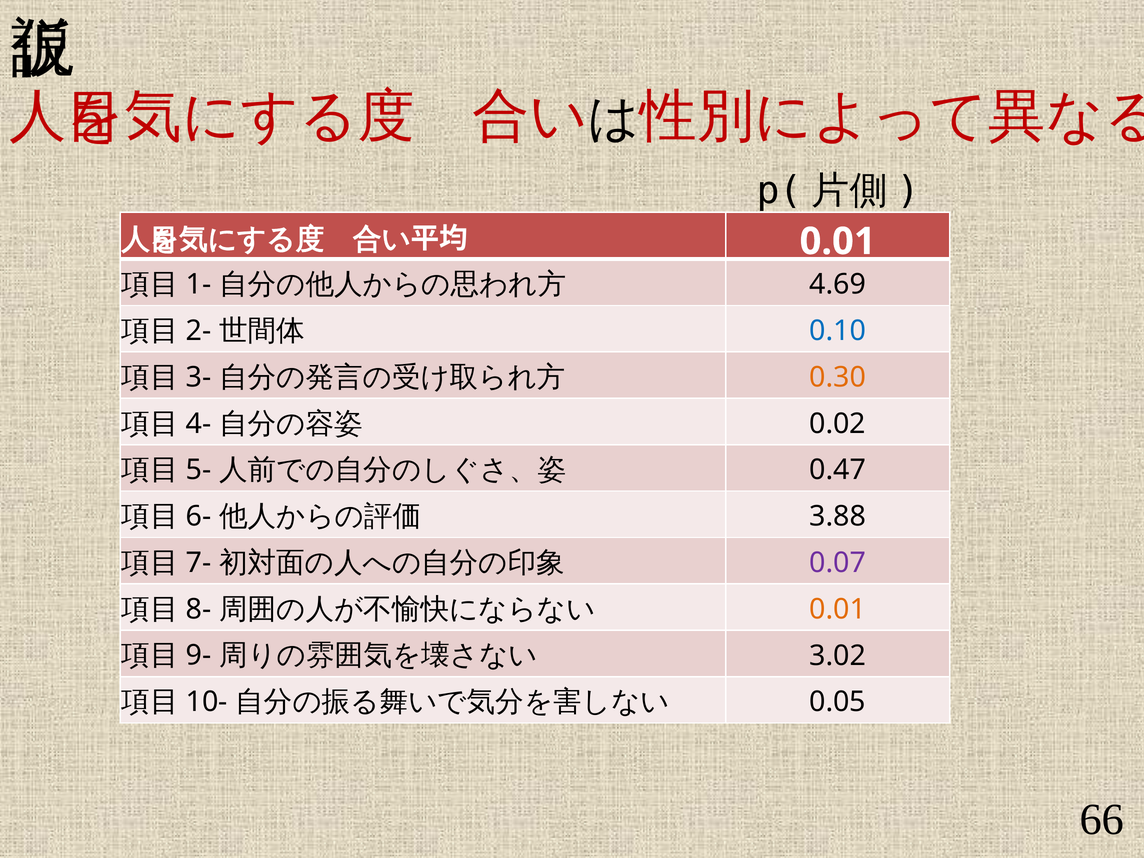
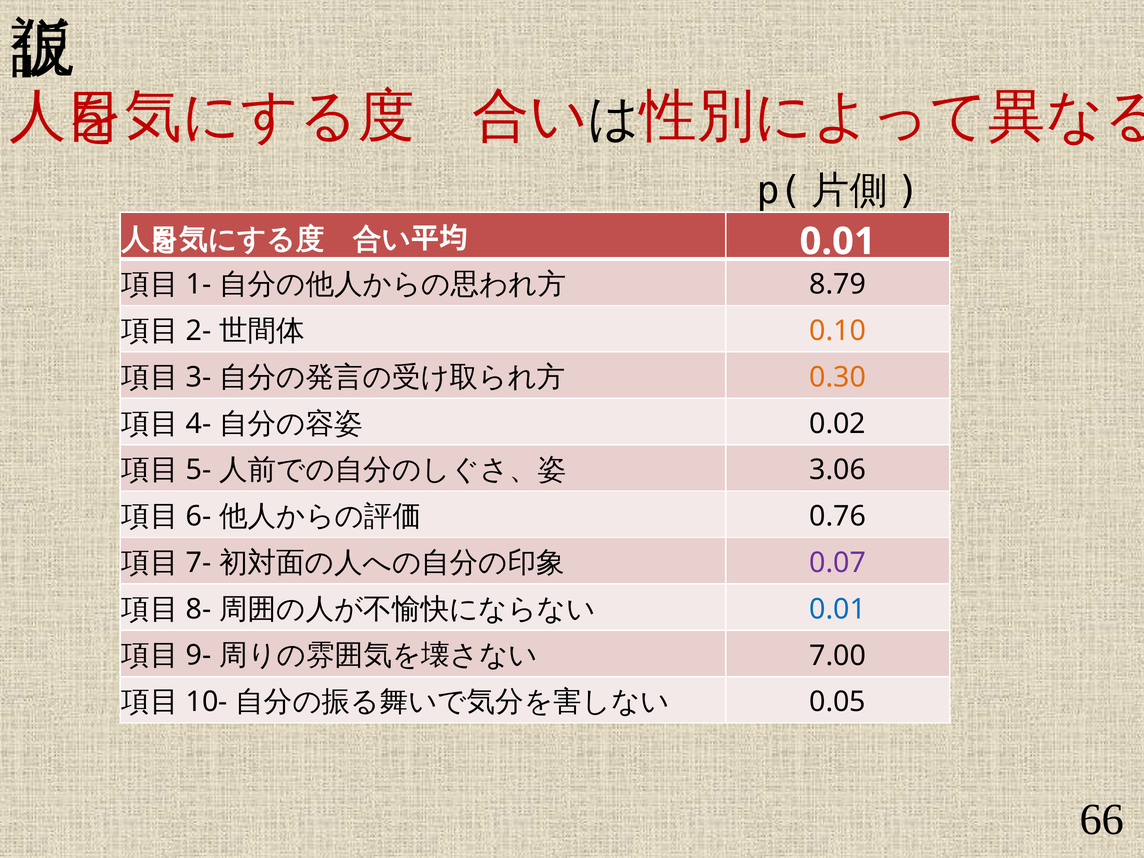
4.69: 4.69 -> 8.79 (838, 284)
0.10 colour: blue -> orange (838, 331)
0.47: 0.47 -> 3.06 (838, 470)
3.88: 3.88 -> 0.76 (838, 516)
0.01 colour: orange -> blue (838, 609)
3.02: 3.02 -> 7.00 (838, 656)
